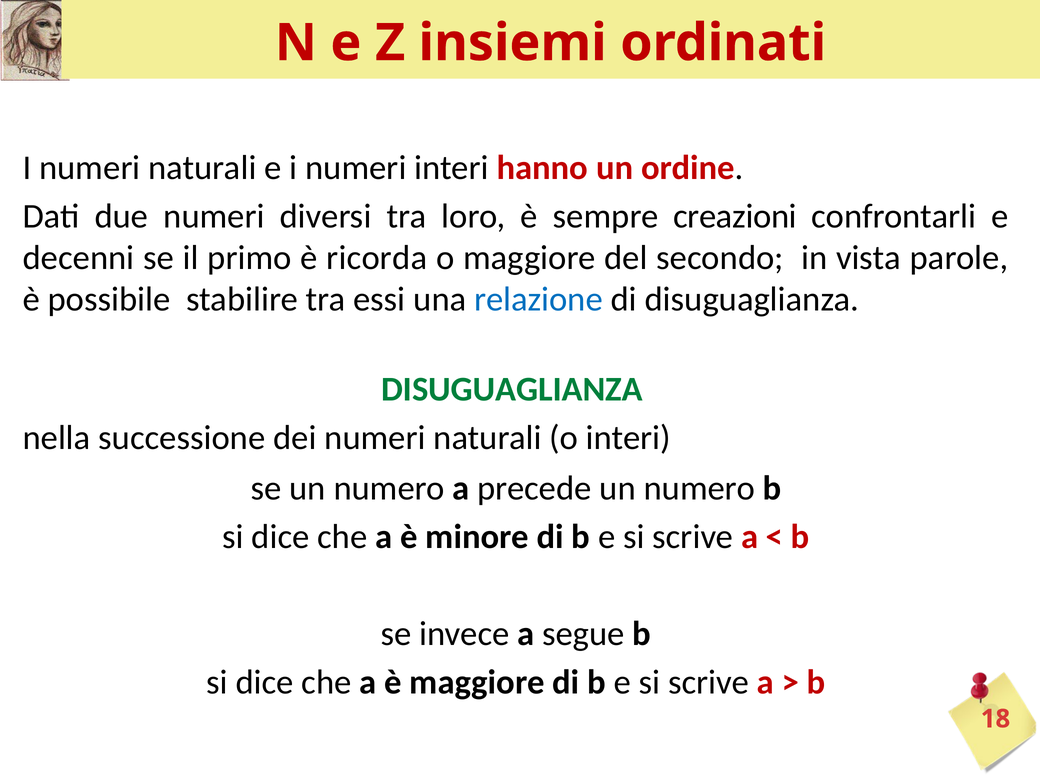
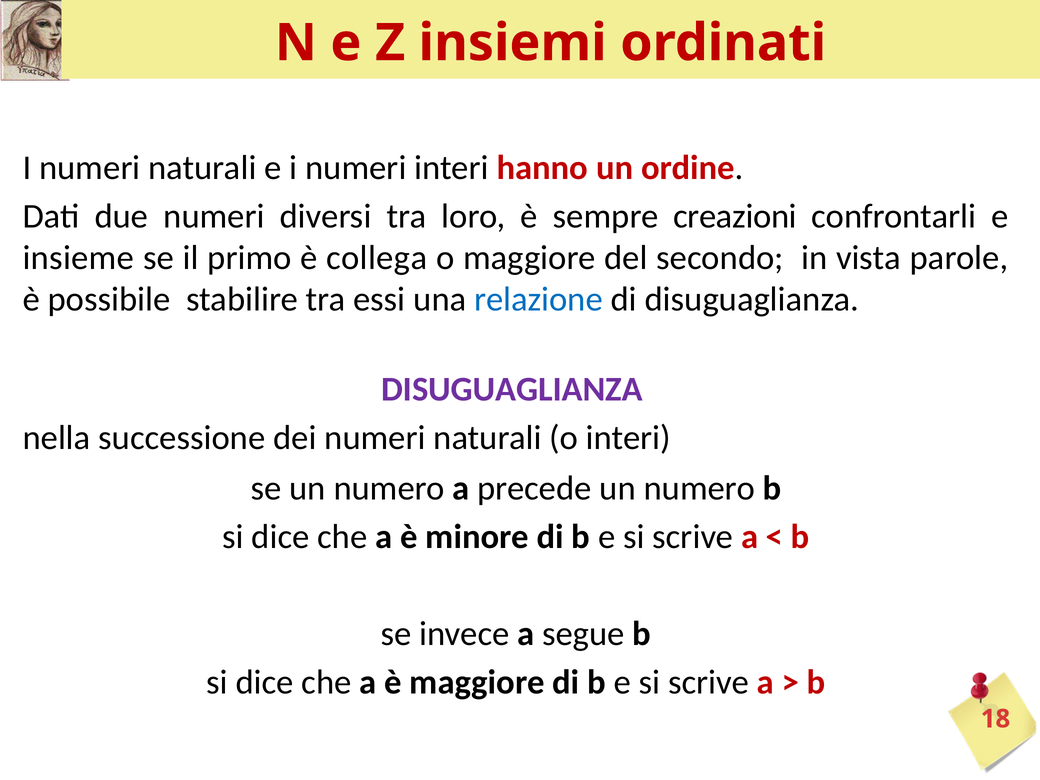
decenni: decenni -> insieme (78, 258)
ricorda: ricorda -> collega (377, 258)
DISUGUAGLIANZA colour: green -> purple (512, 389)
